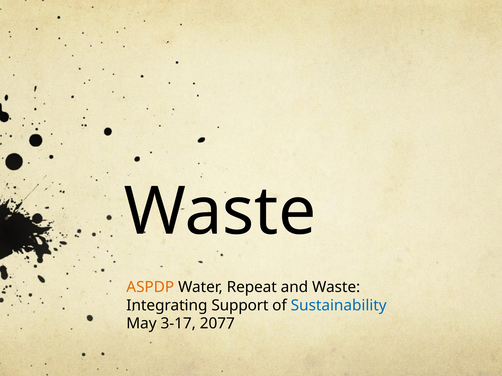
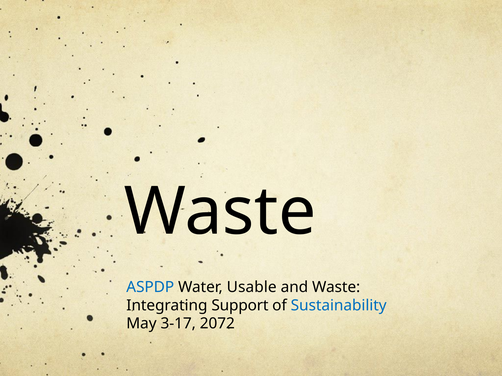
ASPDP colour: orange -> blue (150, 288)
Repeat: Repeat -> Usable (252, 288)
2077: 2077 -> 2072 (217, 324)
